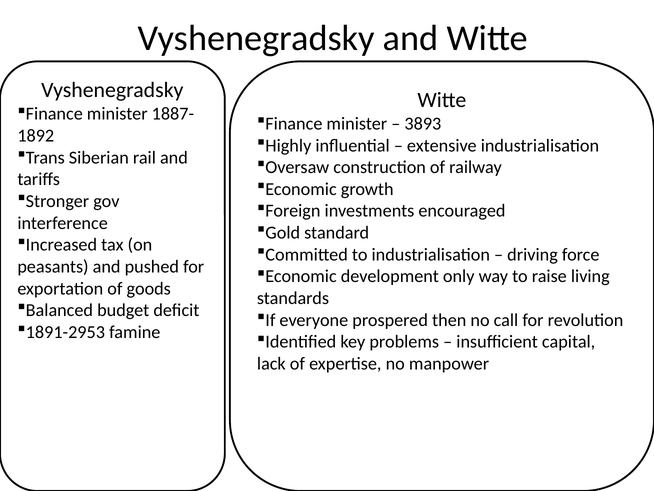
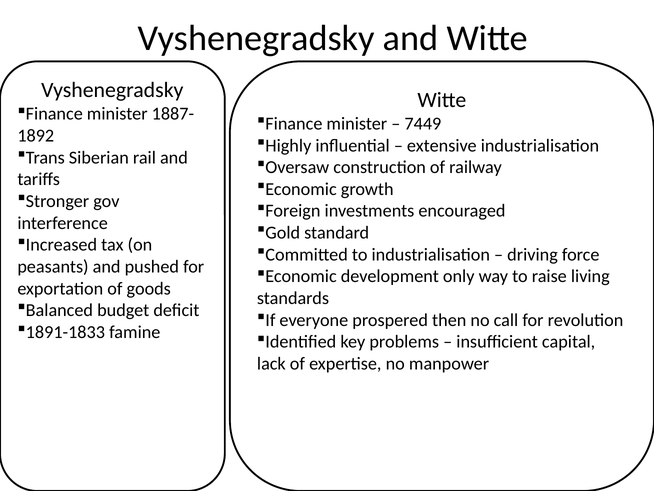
3893: 3893 -> 7449 (423, 124)
1891-2953: 1891-2953 -> 1891-1833 (65, 332)
